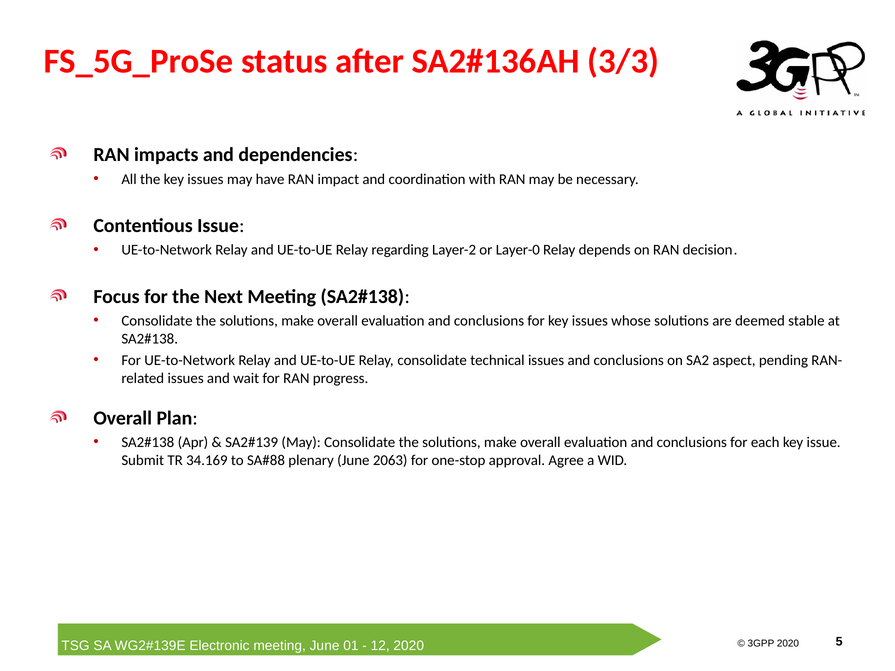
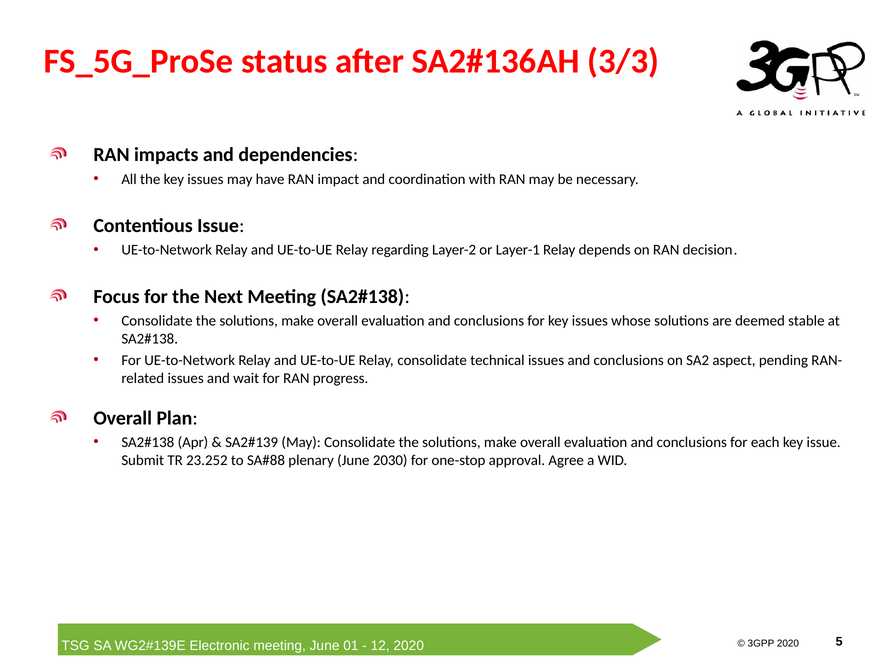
Layer-0: Layer-0 -> Layer-1 (518, 250)
34.169: 34.169 -> 23.252 (207, 460)
2063: 2063 -> 2030 (390, 460)
